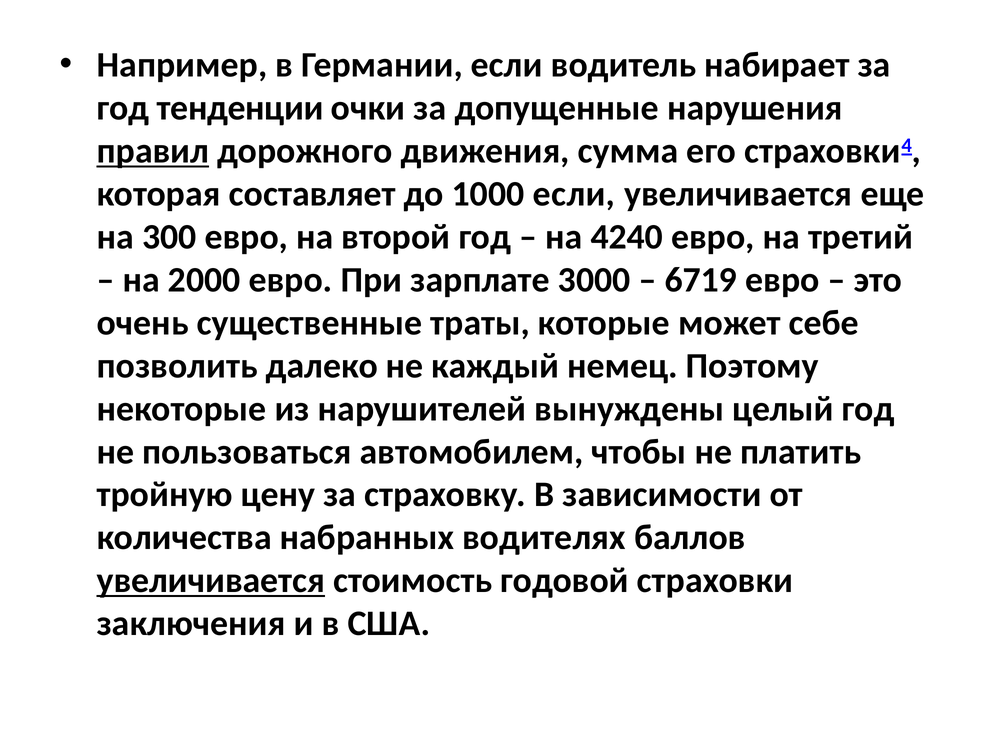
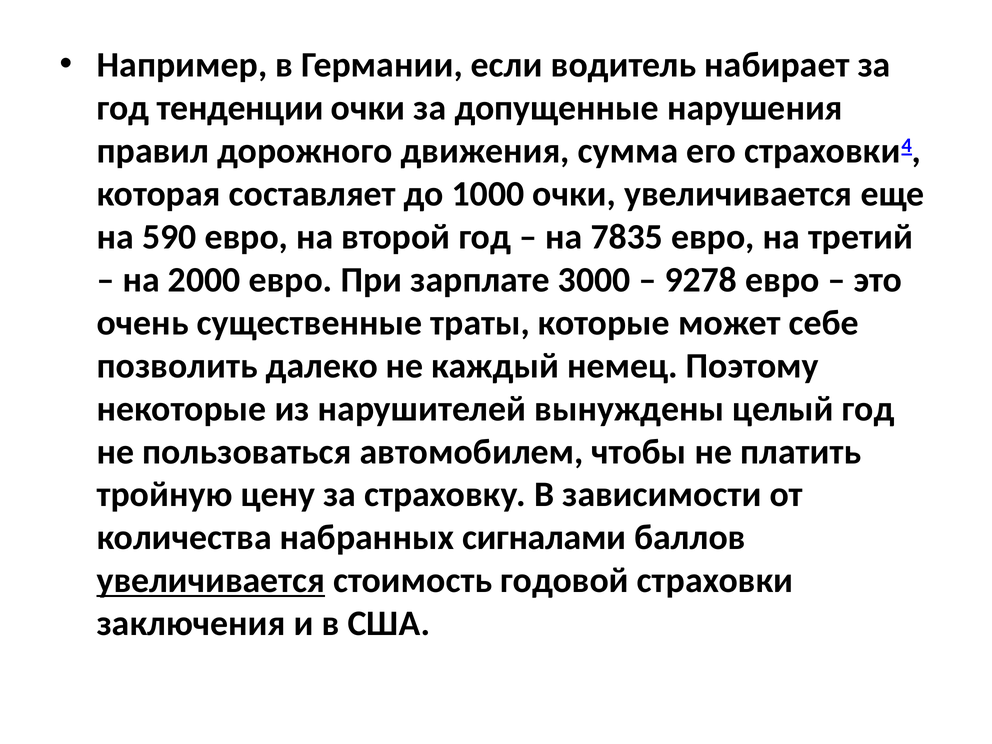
правил underline: present -> none (153, 151)
1000 если: если -> очки (574, 194)
300: 300 -> 590 (169, 237)
4240: 4240 -> 7835 (627, 237)
6719: 6719 -> 9278 (701, 280)
водителях: водителях -> сигналами (544, 538)
